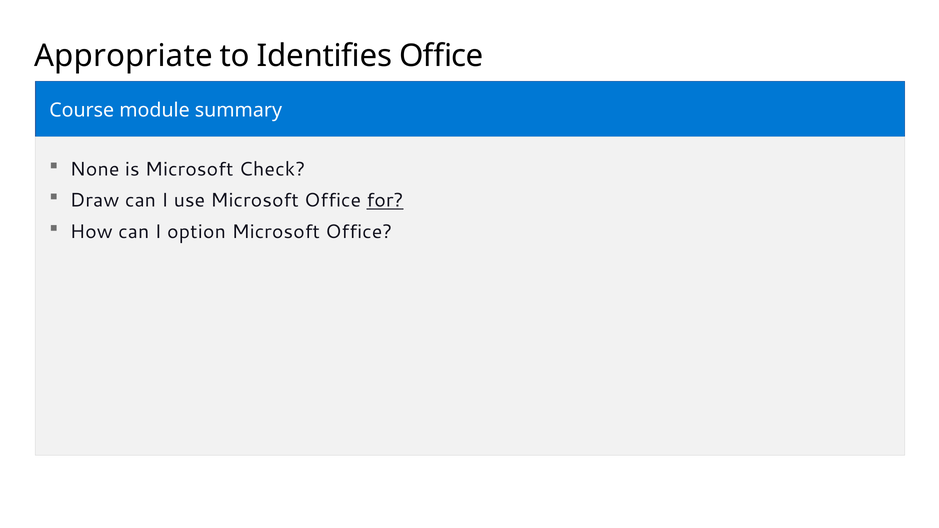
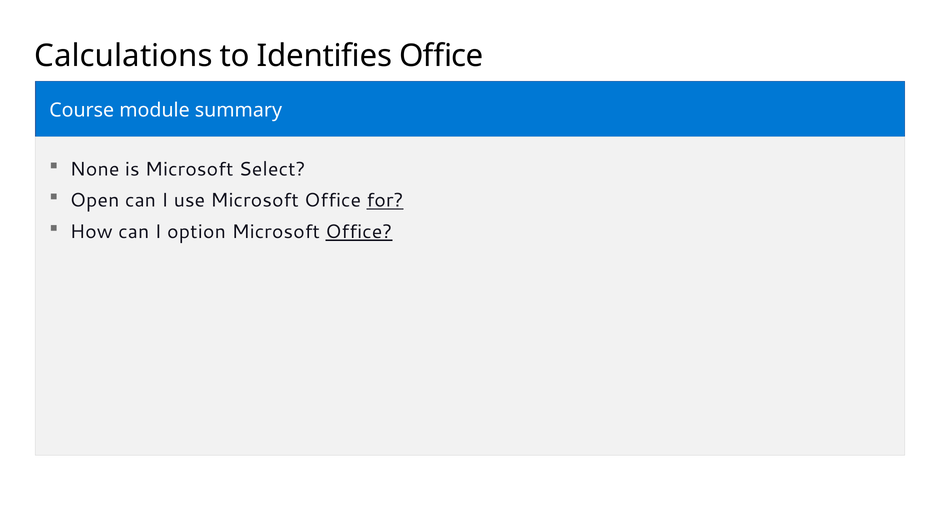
Appropriate: Appropriate -> Calculations (124, 56)
Check: Check -> Select (272, 169)
Draw: Draw -> Open (95, 201)
Office underline: none -> present (359, 232)
